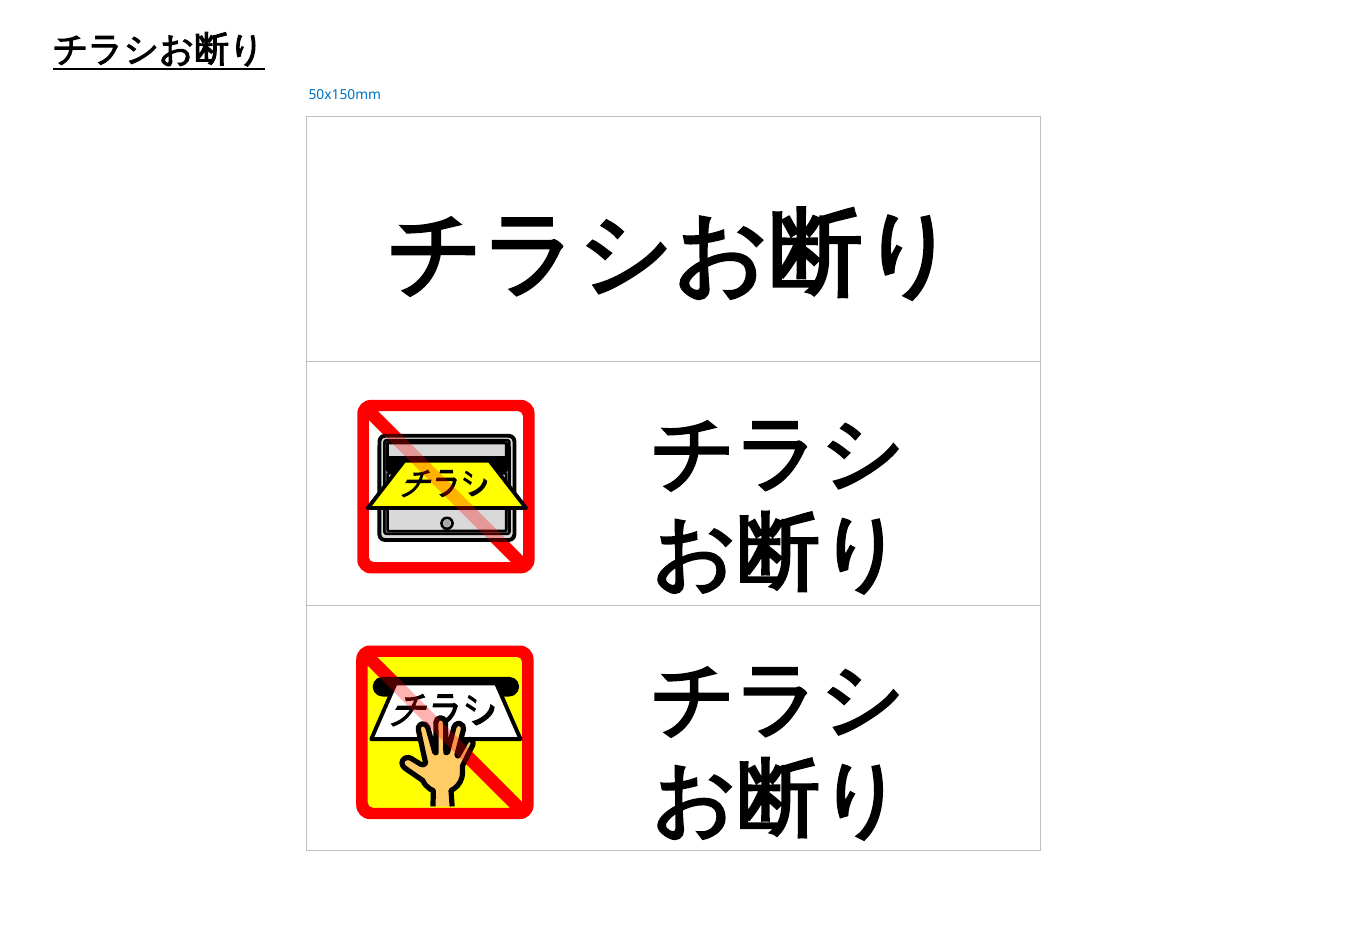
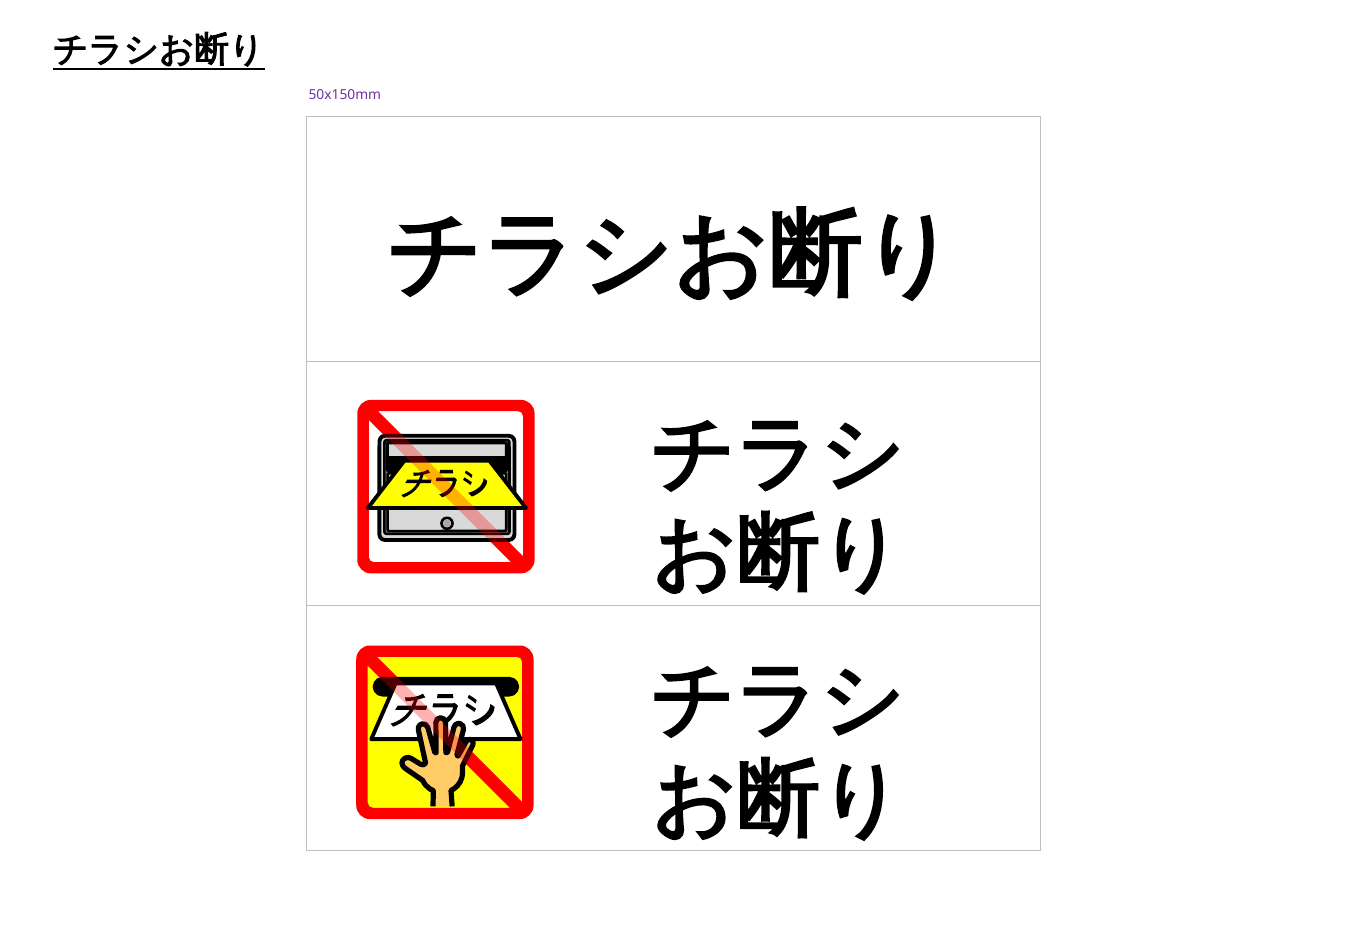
50x150mm colour: blue -> purple (345, 95)
